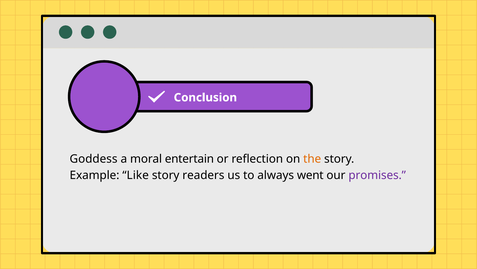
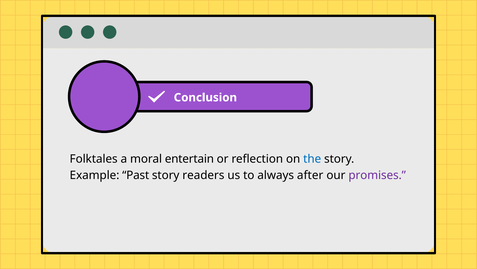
Goddess: Goddess -> Folktales (94, 159)
the colour: orange -> blue (312, 159)
Like: Like -> Past (136, 175)
went: went -> after (310, 175)
